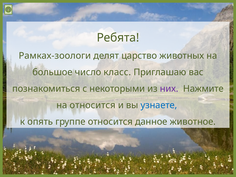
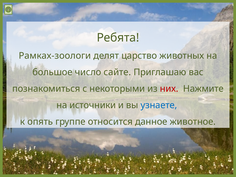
класс: класс -> сайте (117, 72)
них colour: purple -> red (169, 89)
на относится: относится -> источники (93, 105)
